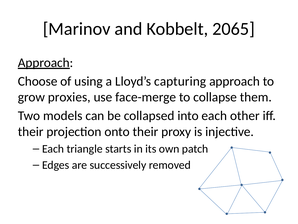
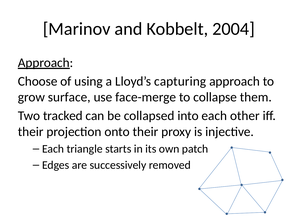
2065: 2065 -> 2004 (234, 29)
proxies: proxies -> surface (69, 97)
models: models -> tracked (63, 116)
